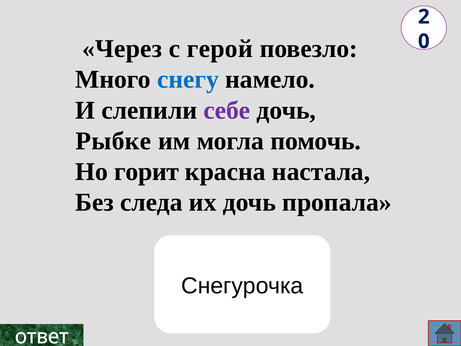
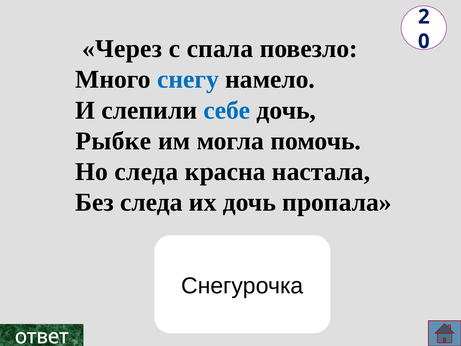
герой: герой -> спала (220, 49)
себе colour: purple -> blue (227, 110)
Но горит: горит -> следа (146, 172)
